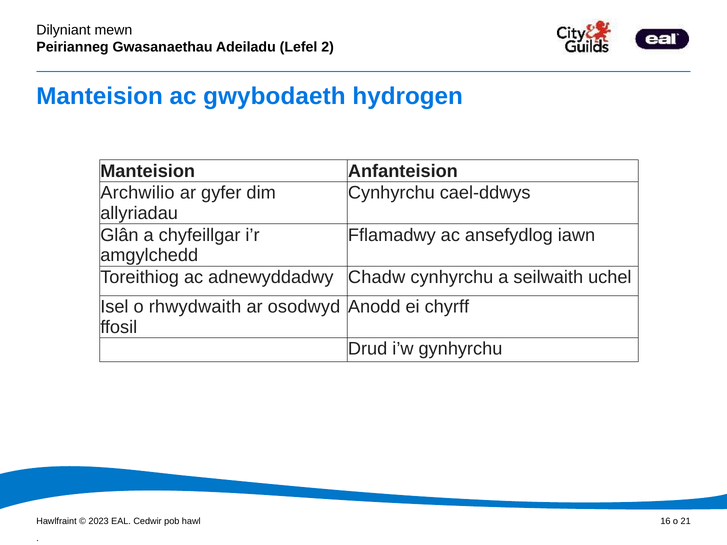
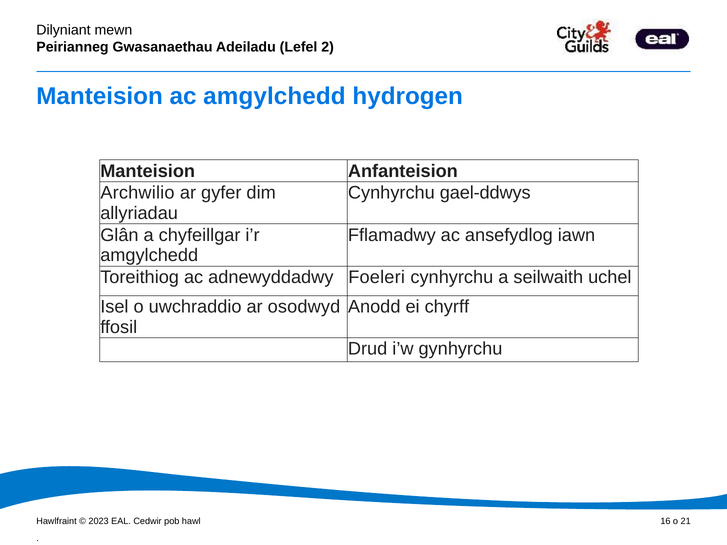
ac gwybodaeth: gwybodaeth -> amgylchedd (274, 96)
cael-ddwys: cael-ddwys -> gael-ddwys (485, 193)
Chadw: Chadw -> Foeleri (377, 277)
rhwydwaith: rhwydwaith -> uwchraddio (195, 307)
